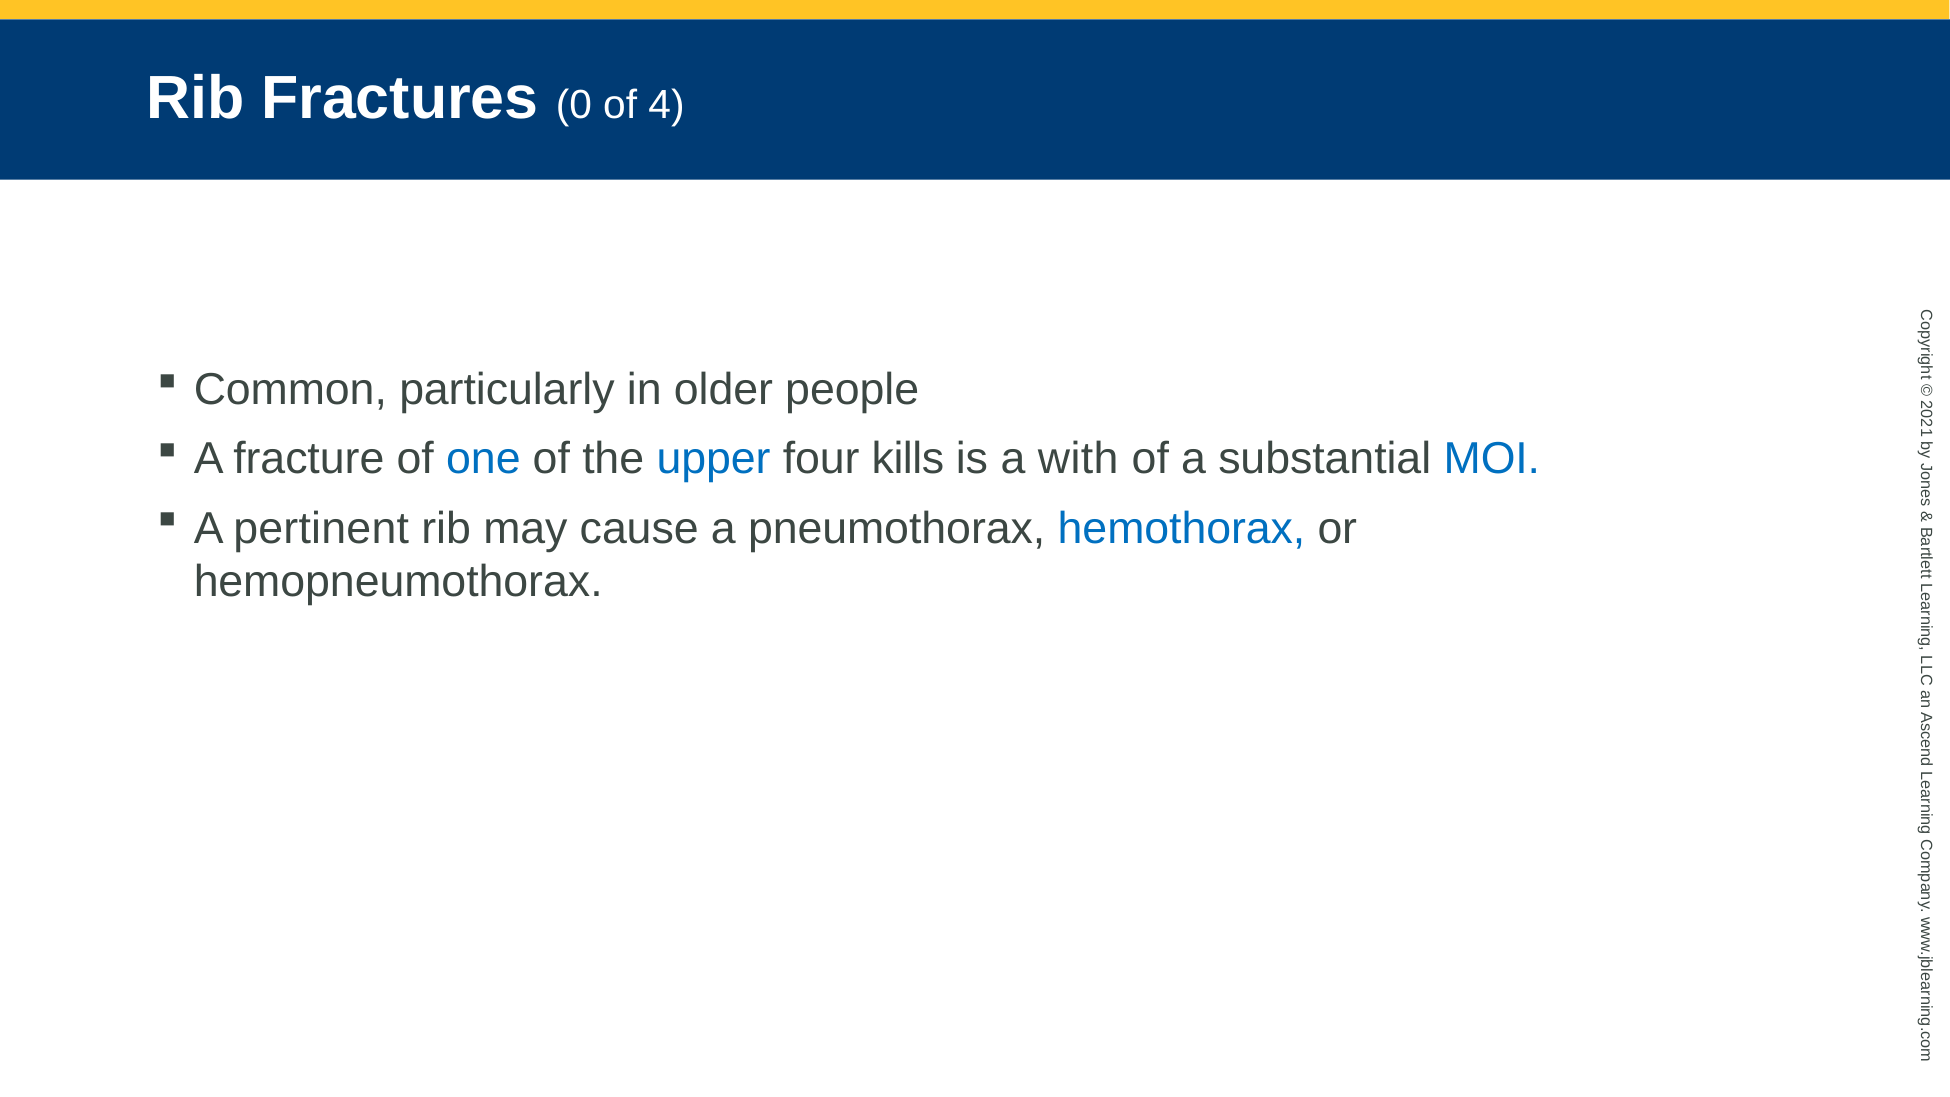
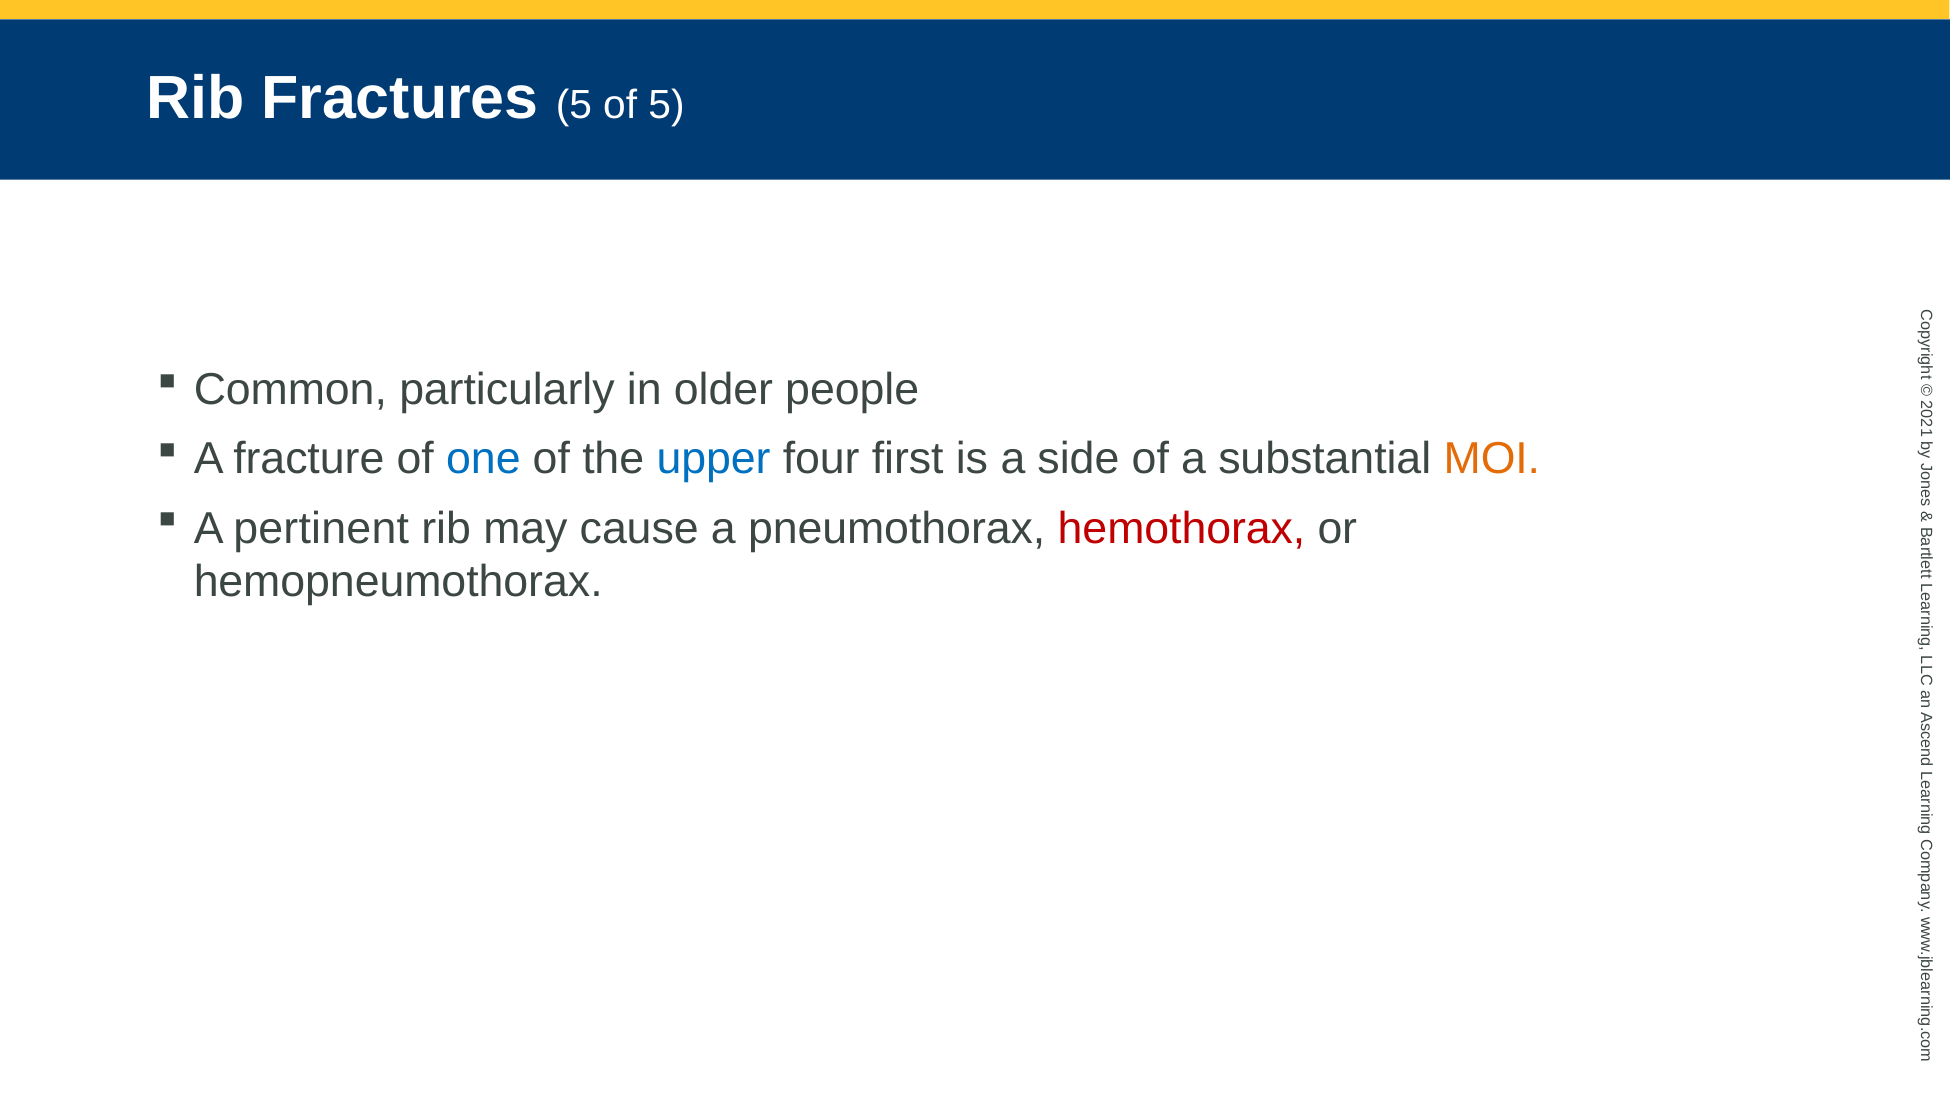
Fractures 0: 0 -> 5 (574, 105)
of 4: 4 -> 5 (667, 105)
kills: kills -> first (908, 459)
with: with -> side (1078, 459)
MOI colour: blue -> orange (1492, 459)
hemothorax colour: blue -> red (1182, 528)
